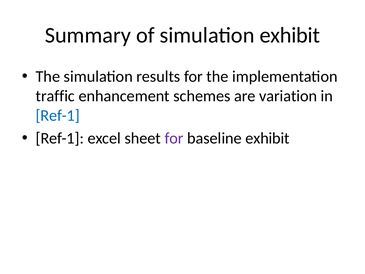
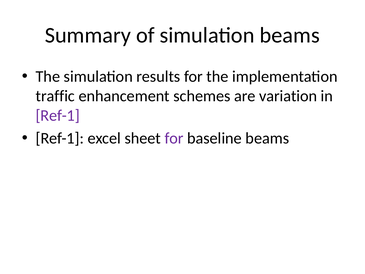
simulation exhibit: exhibit -> beams (290, 35)
Ref-1 colour: blue -> purple (58, 116)
baseline exhibit: exhibit -> beams (267, 138)
